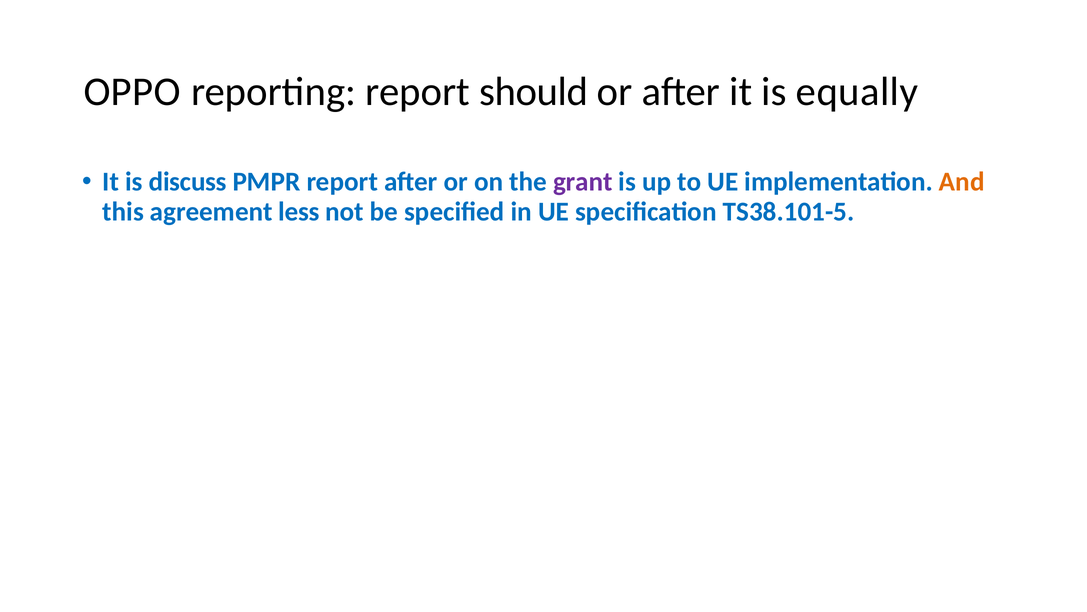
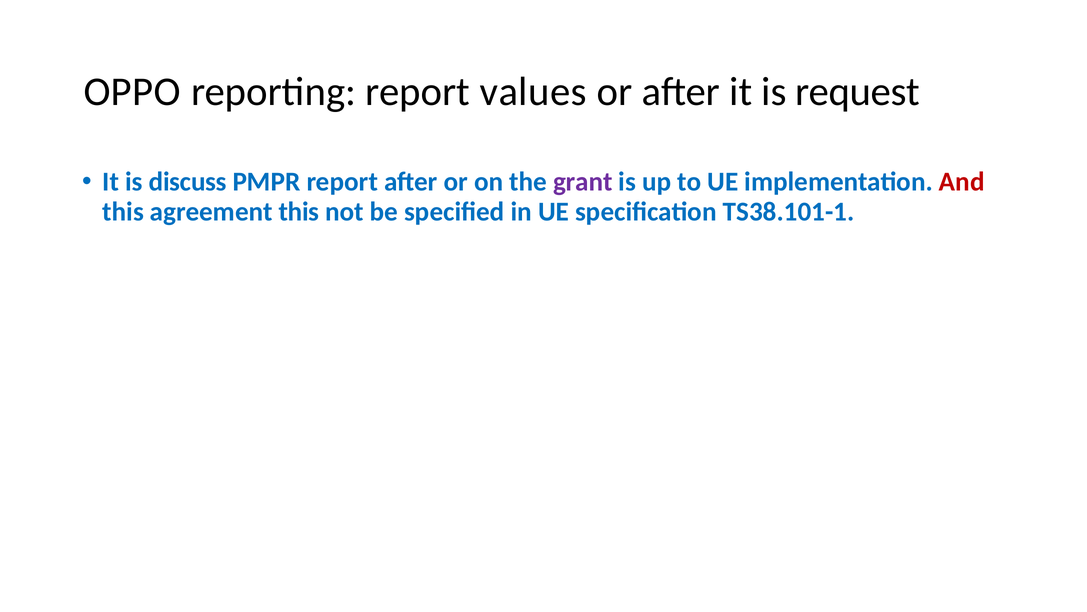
should: should -> values (533, 92)
equally: equally -> request (857, 92)
And colour: orange -> red (962, 182)
agreement less: less -> this (299, 212)
TS38.101-5: TS38.101-5 -> TS38.101-1 (789, 212)
